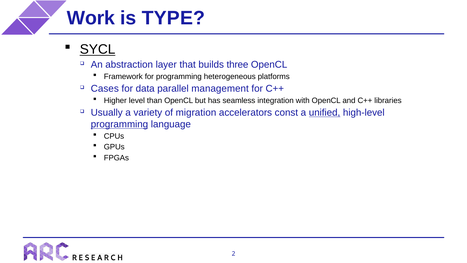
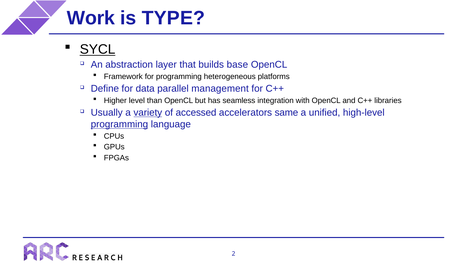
three: three -> base (237, 65)
Cases: Cases -> Define (105, 89)
variety underline: none -> present (148, 113)
migration: migration -> accessed (196, 113)
const: const -> same (286, 113)
unified underline: present -> none (325, 113)
